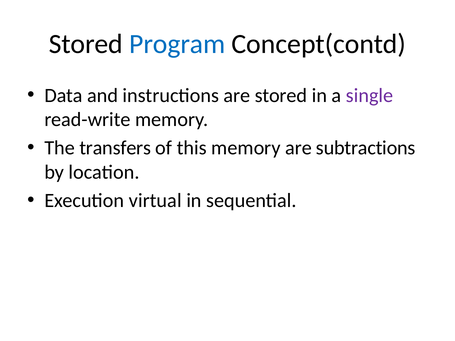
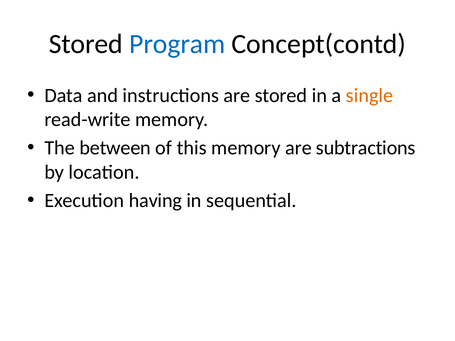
single colour: purple -> orange (370, 95)
transfers: transfers -> between (115, 148)
virtual: virtual -> having (155, 201)
